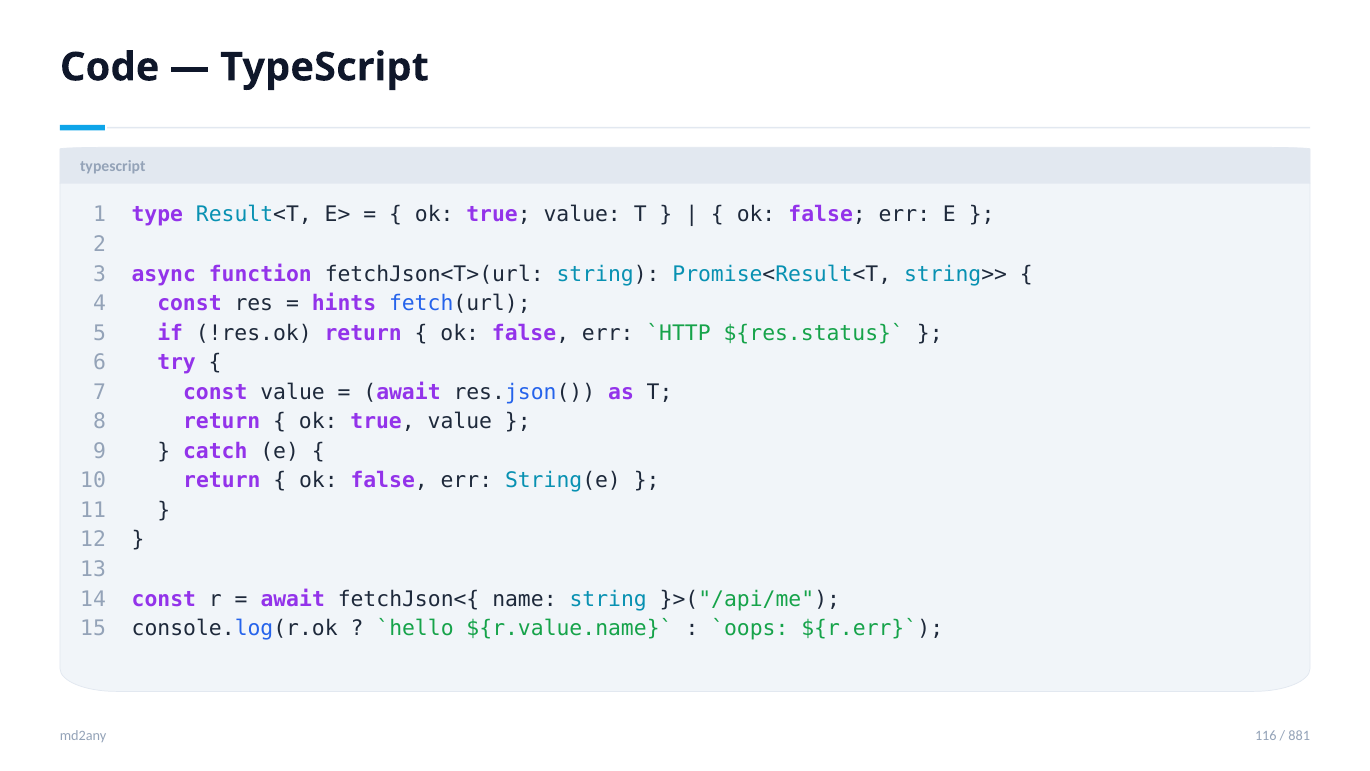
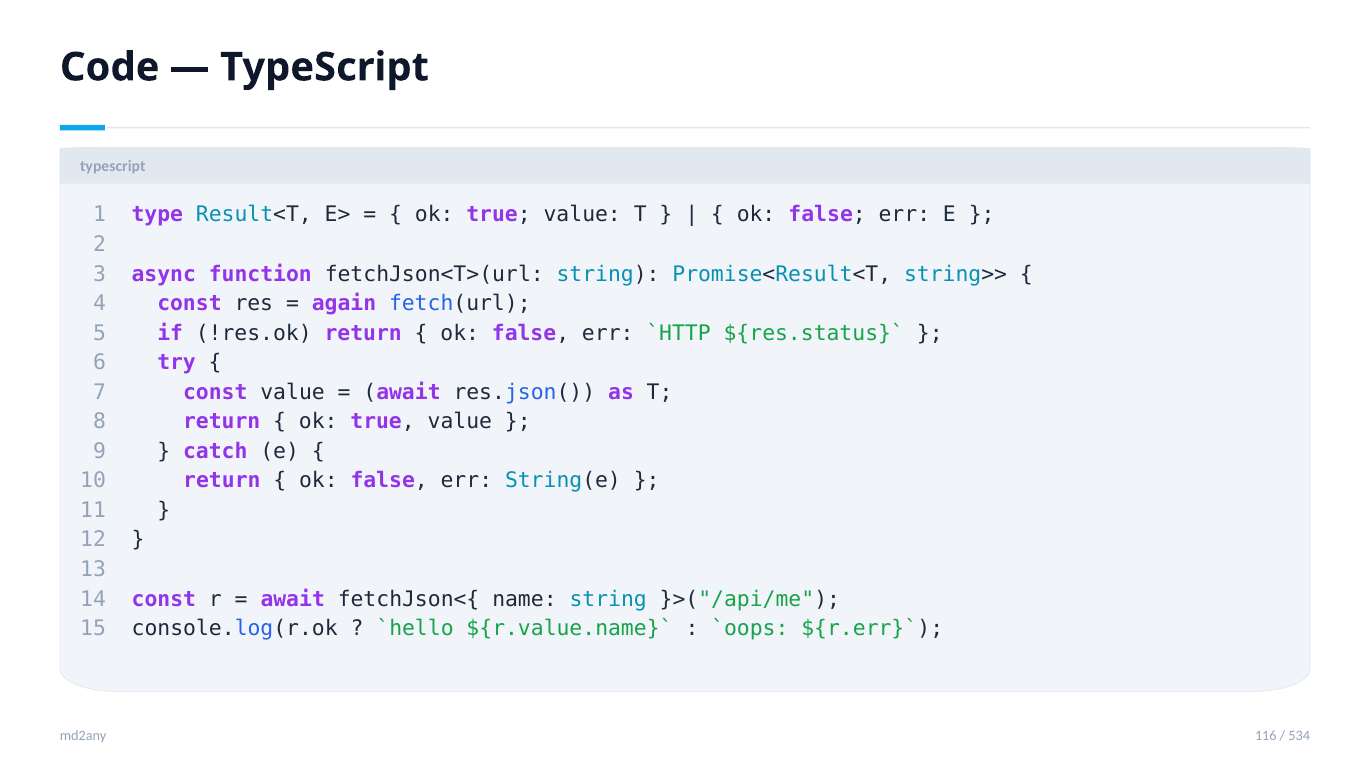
hints: hints -> again (344, 303)
881: 881 -> 534 (1299, 735)
